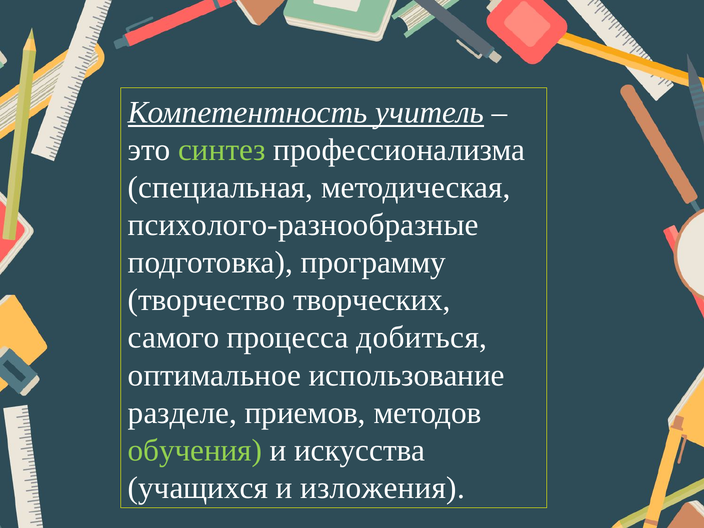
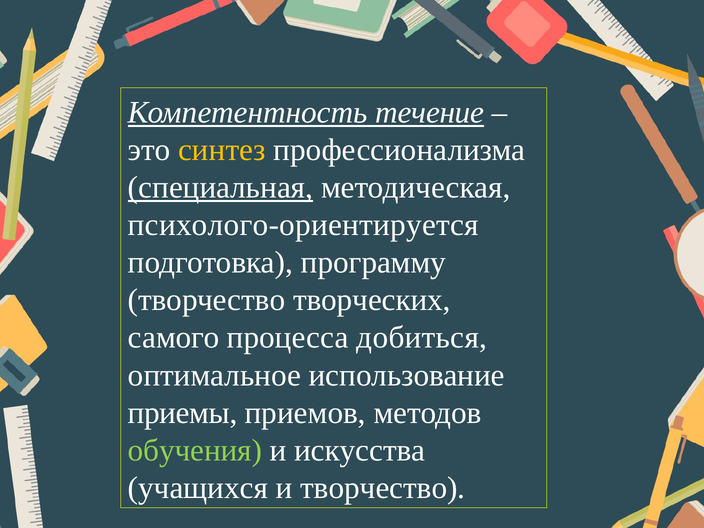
учитель: учитель -> течение (430, 112)
синтез colour: light green -> yellow (222, 150)
специальная underline: none -> present (221, 187)
психолого-разнообразные: психолого-разнообразные -> психолого-ориентируется (303, 225)
разделе: разделе -> приемы (183, 413)
и изложения: изложения -> творчество (383, 488)
